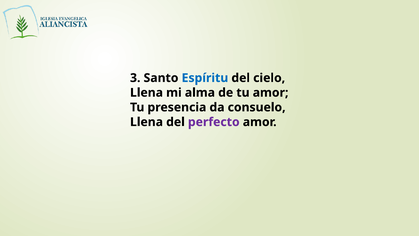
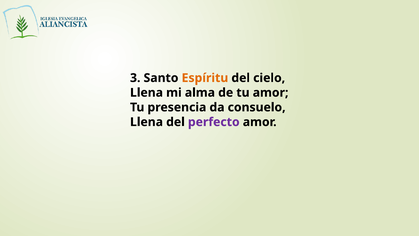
Espíritu colour: blue -> orange (205, 78)
